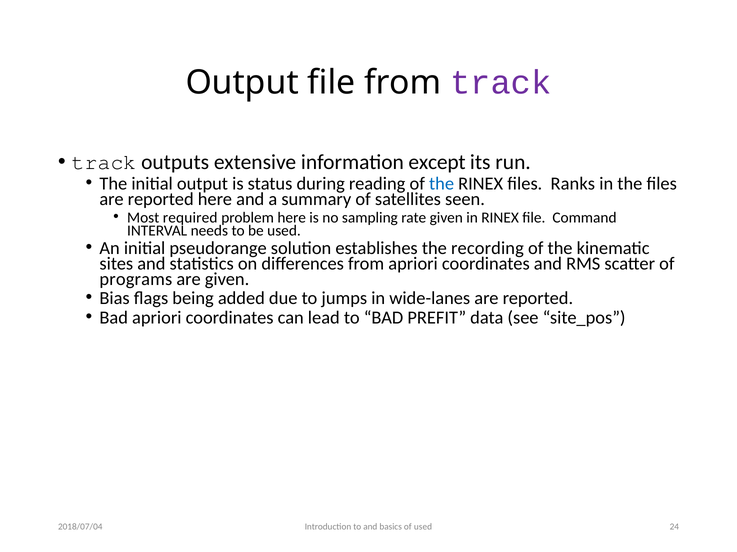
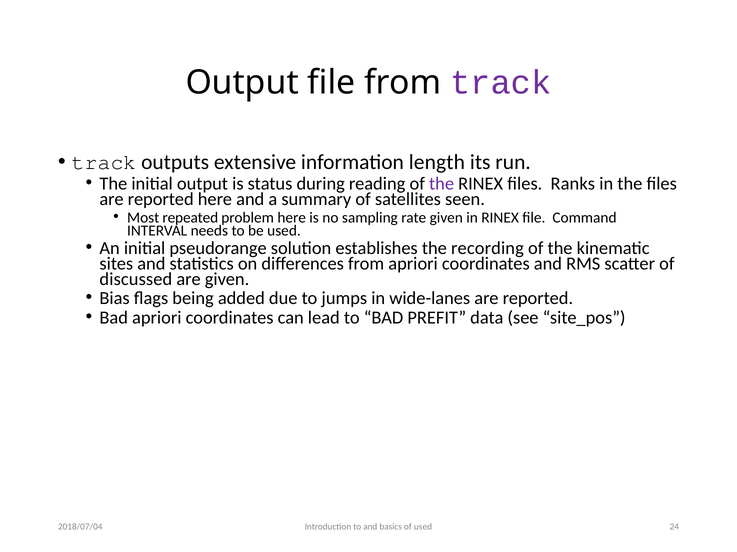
except: except -> length (437, 162)
the colour: blue -> purple (442, 184)
required: required -> repeated (190, 218)
programs: programs -> discussed (136, 280)
